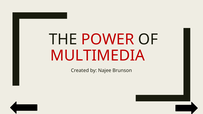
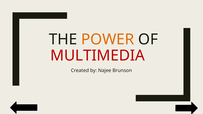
POWER colour: red -> orange (108, 39)
